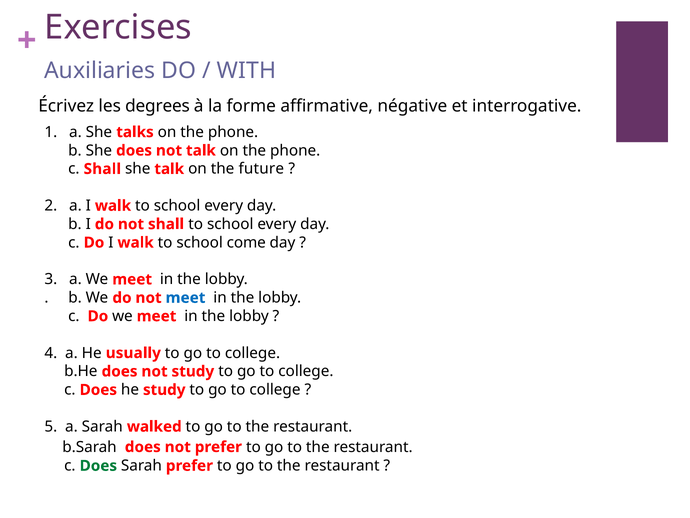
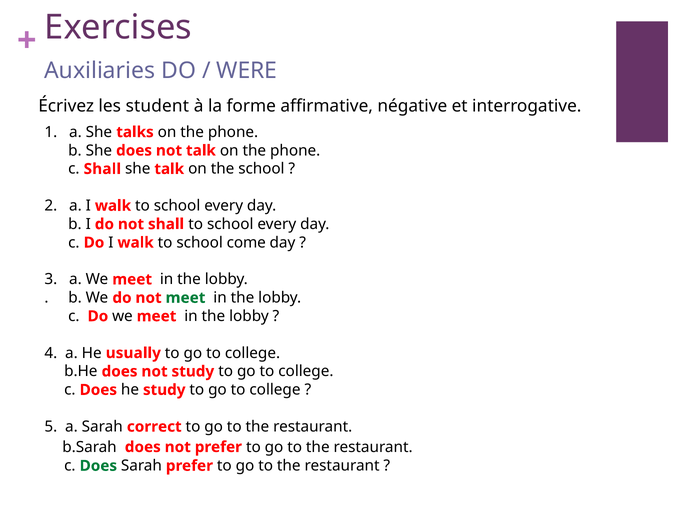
WITH: WITH -> WERE (247, 70)
degrees: degrees -> student (157, 106)
the future: future -> school (261, 169)
meet colour: blue -> green (185, 298)
walked: walked -> correct (154, 426)
